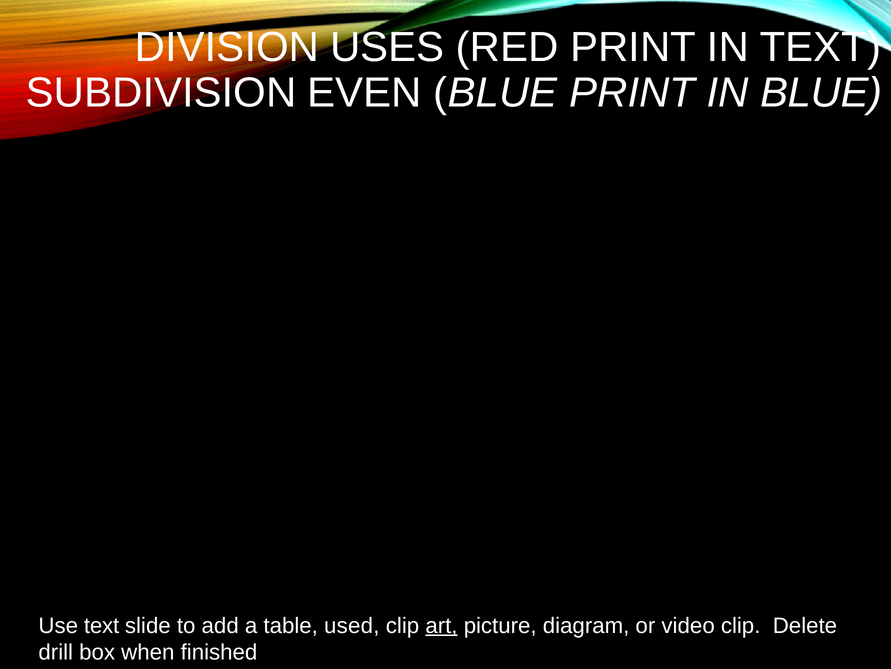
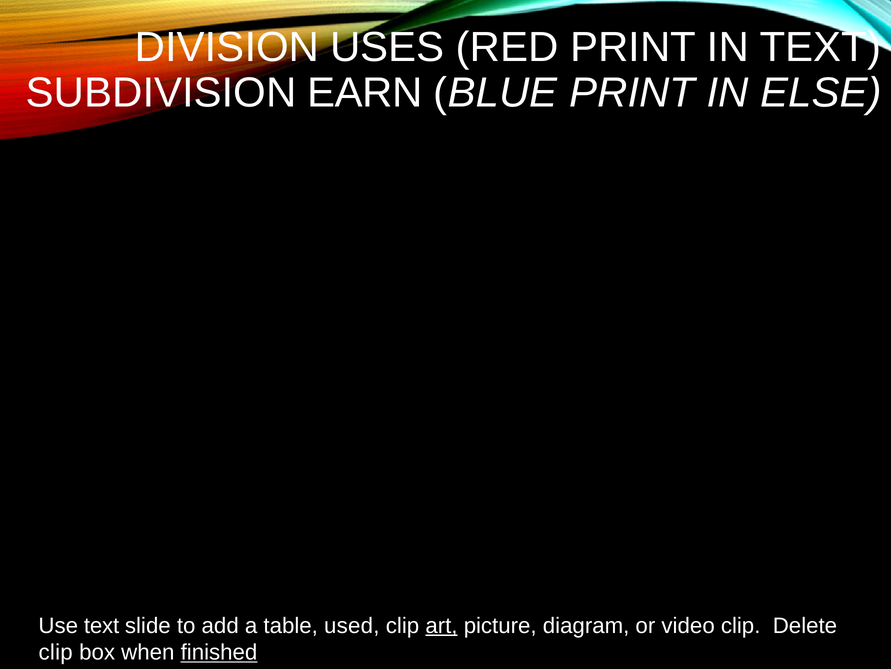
EVEN: EVEN -> EARN (365, 93)
IN BLUE: BLUE -> ELSE (821, 93)
drill: drill -> clip (56, 652)
finished underline: none -> present (219, 652)
